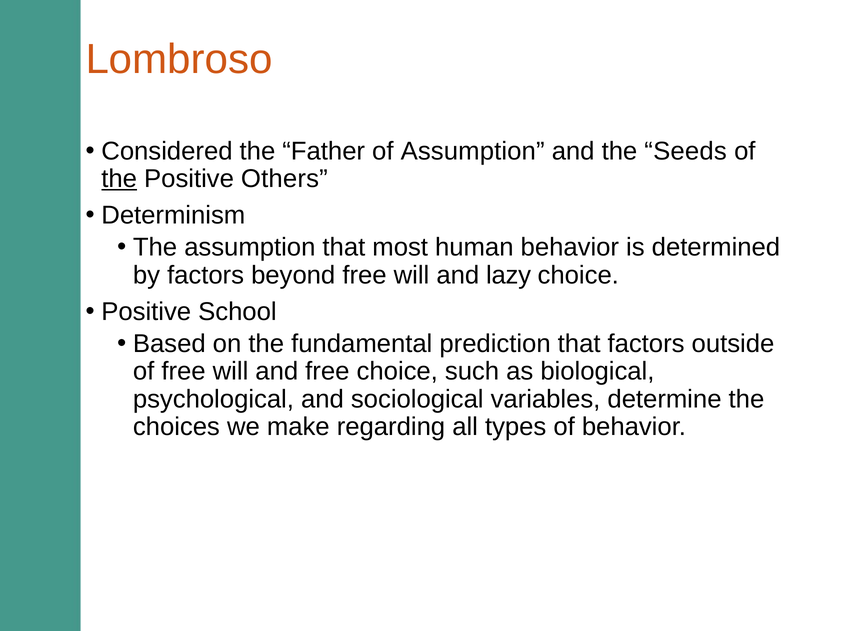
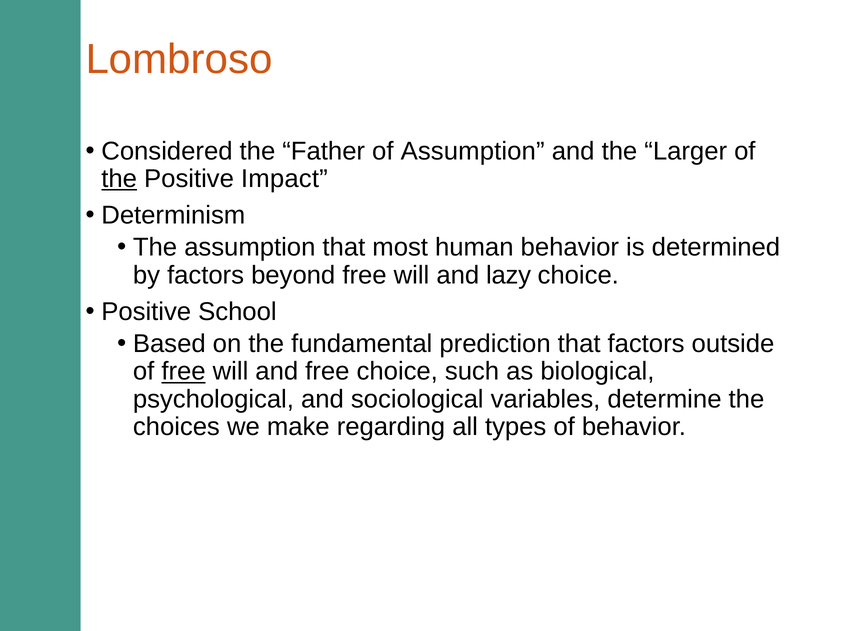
Seeds: Seeds -> Larger (686, 151)
Others: Others -> Impact (284, 179)
free underline: none -> present (184, 372)
